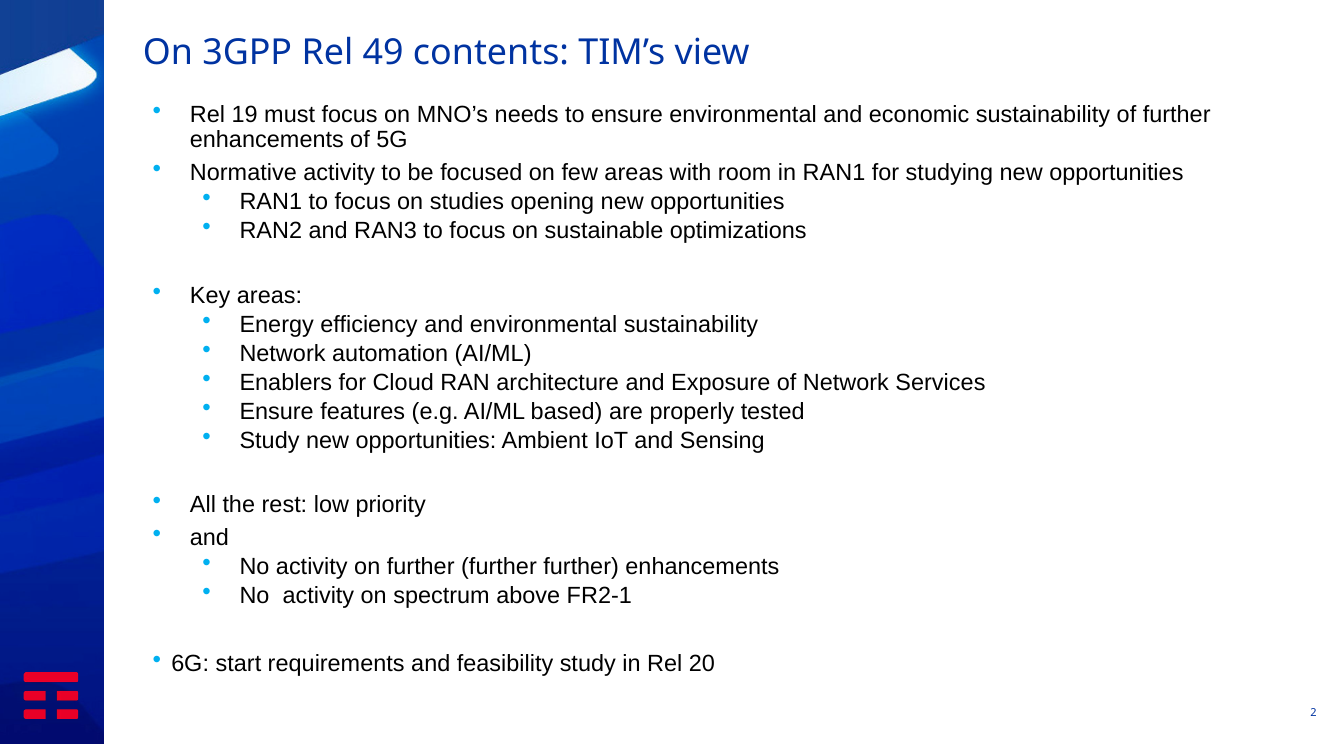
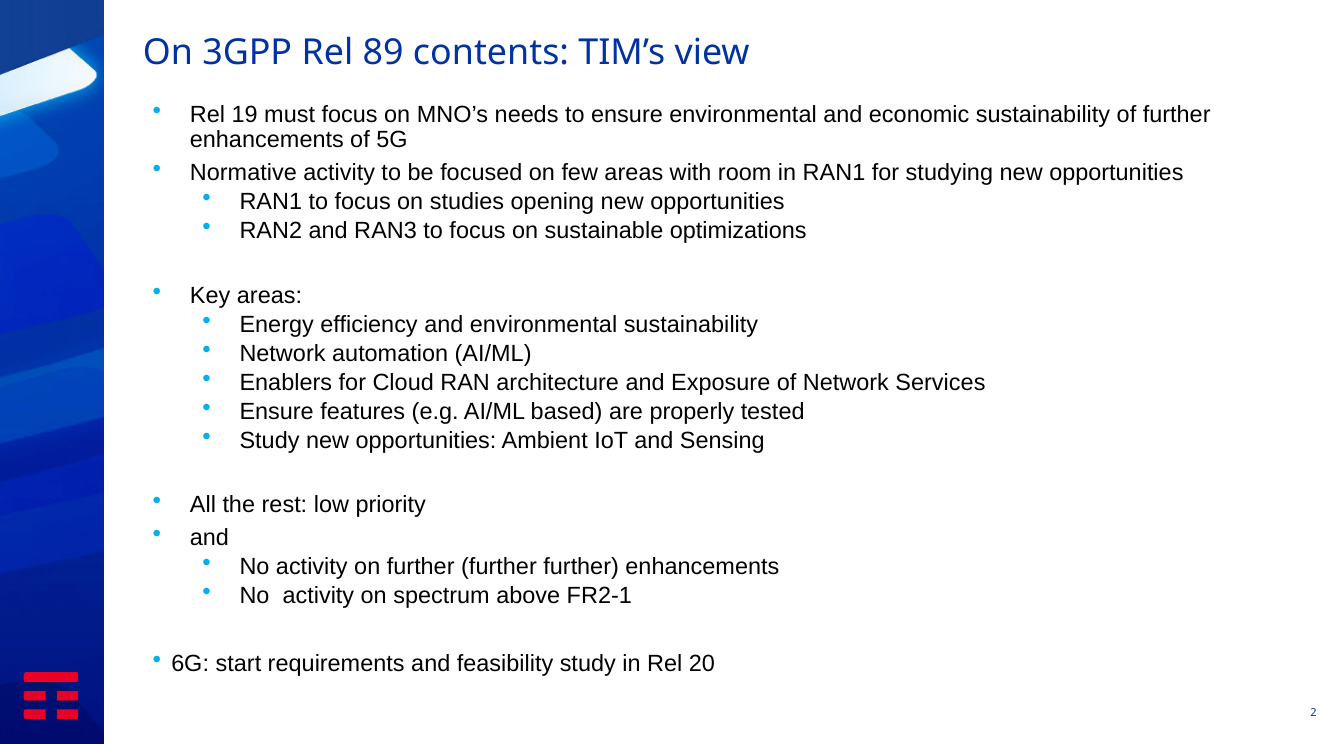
49: 49 -> 89 (383, 52)
